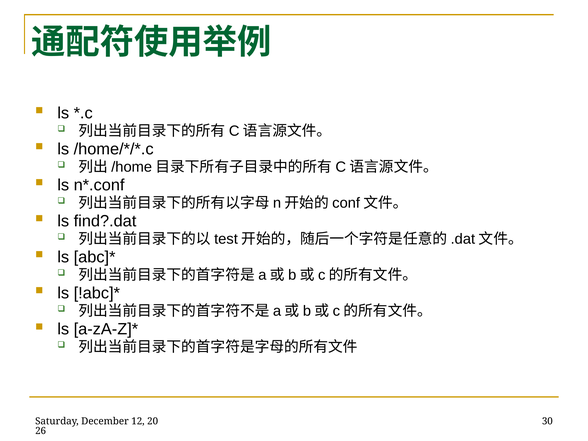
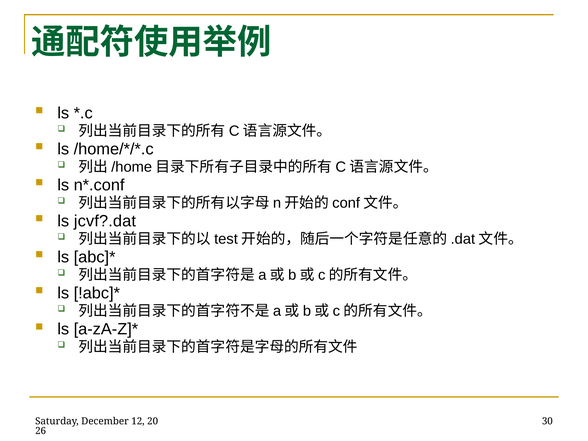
find?.dat: find?.dat -> jcvf?.dat (105, 221)
